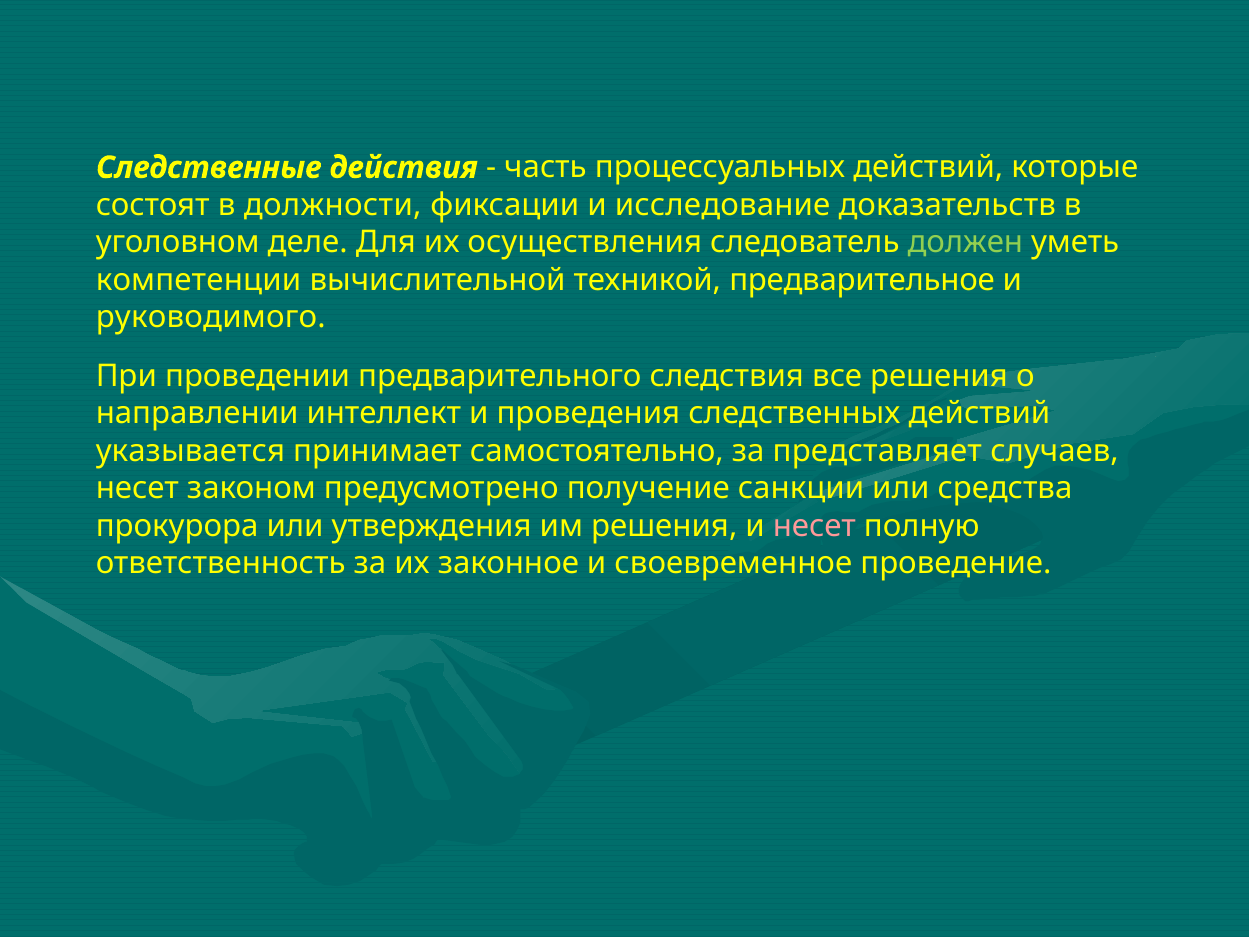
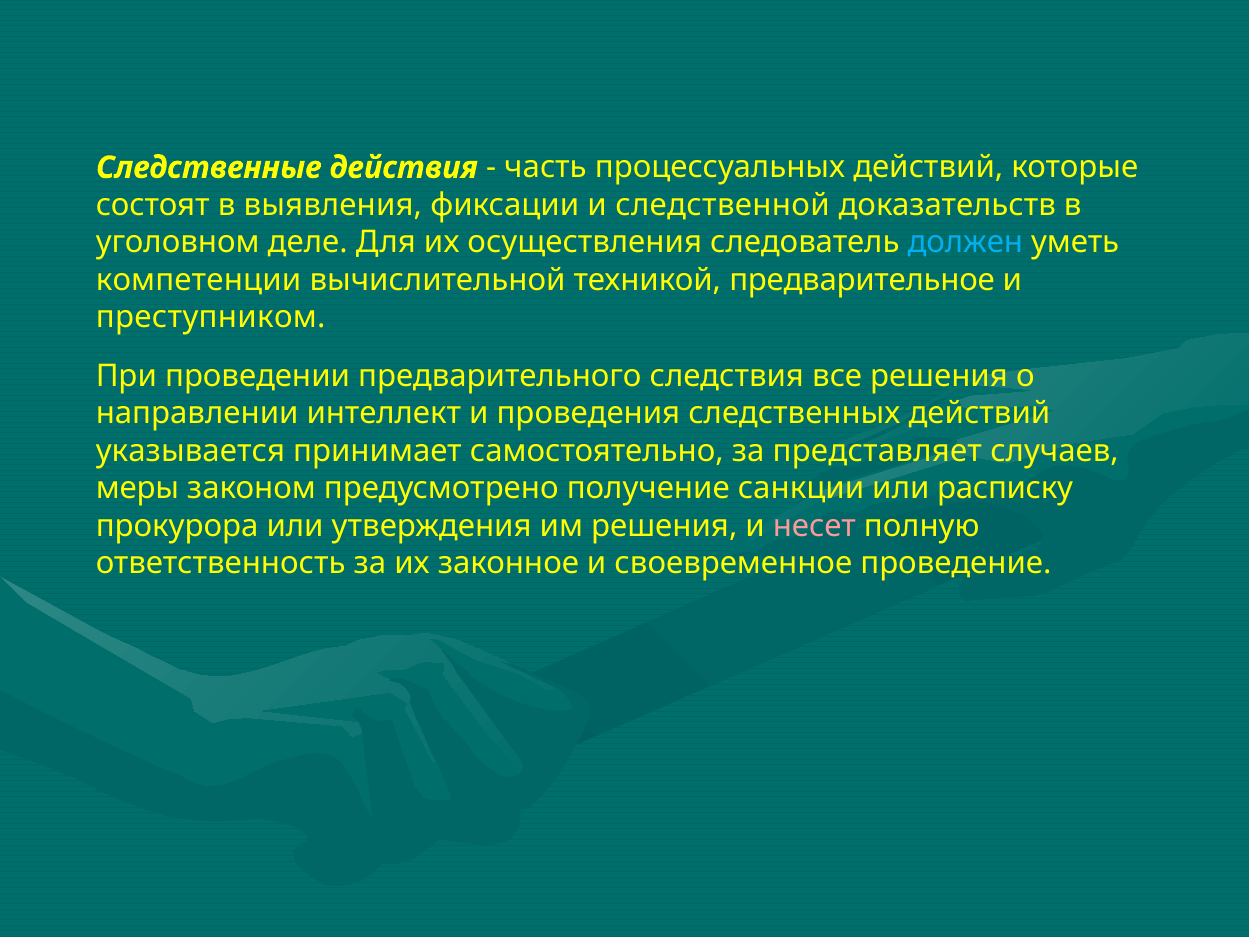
должности: должности -> выявления (333, 205)
исследование: исследование -> следственной (723, 205)
должен colour: light green -> light blue (965, 243)
руководимого: руководимого -> преступником (211, 317)
несет: несет -> меры (137, 488)
средства: средства -> расписку (1005, 488)
